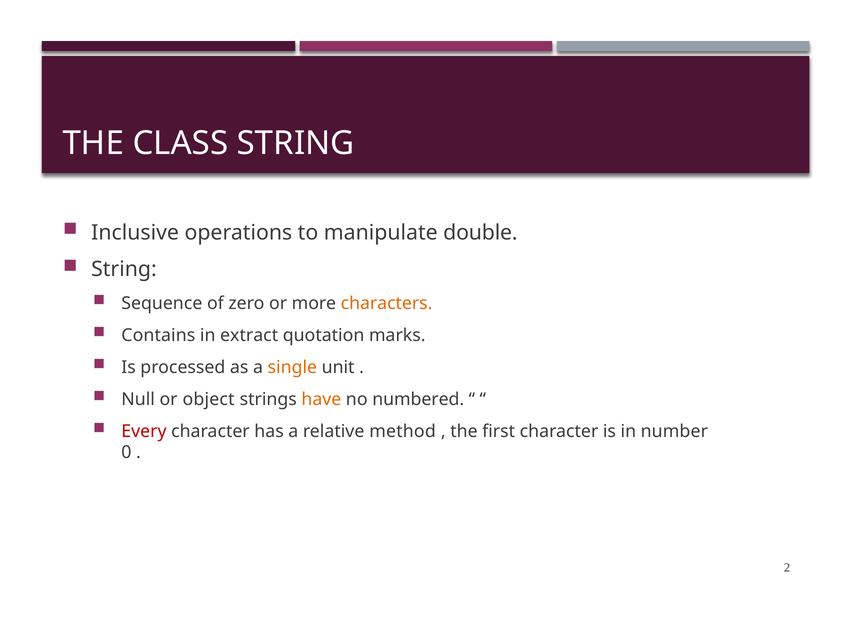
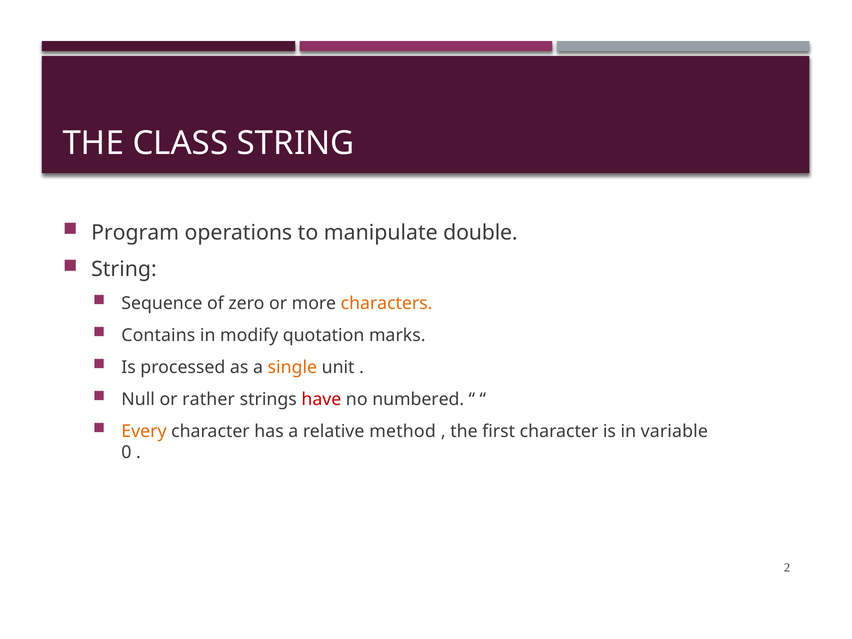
Inclusive: Inclusive -> Program (135, 233)
extract: extract -> modify (249, 335)
object: object -> rather (209, 399)
have colour: orange -> red (321, 399)
Every colour: red -> orange (144, 431)
number: number -> variable (674, 431)
